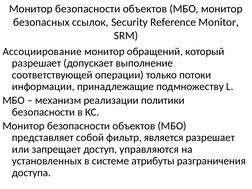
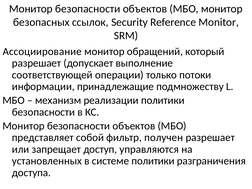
является: является -> получен (164, 138)
системе атрибуты: атрибуты -> политики (153, 161)
